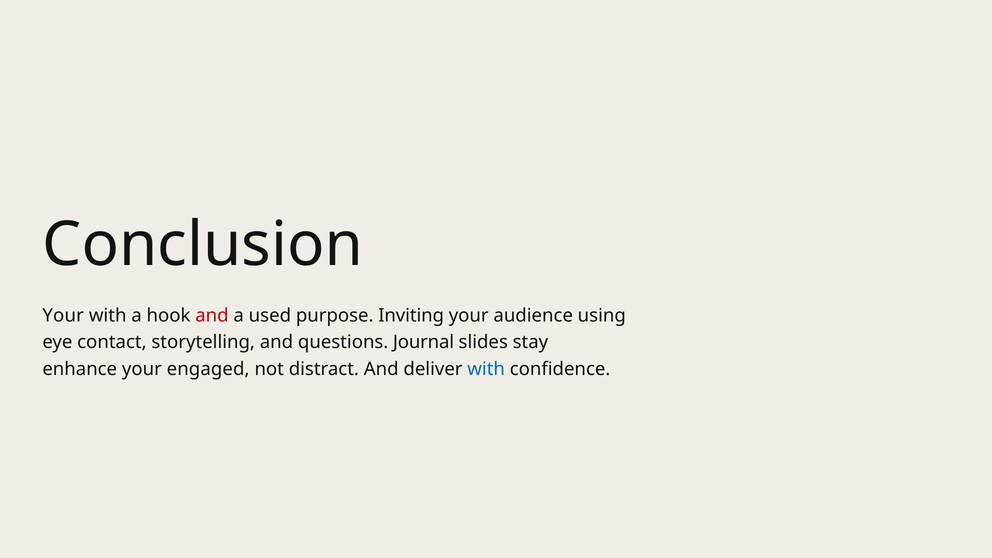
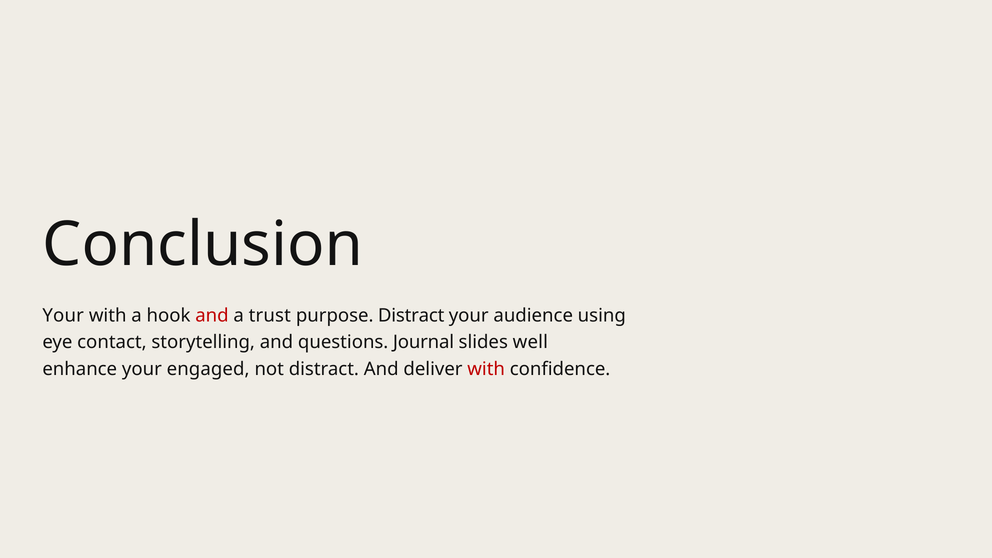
used: used -> trust (270, 315)
purpose Inviting: Inviting -> Distract (411, 315)
stay: stay -> well (530, 342)
with colour: blue -> red (486, 369)
